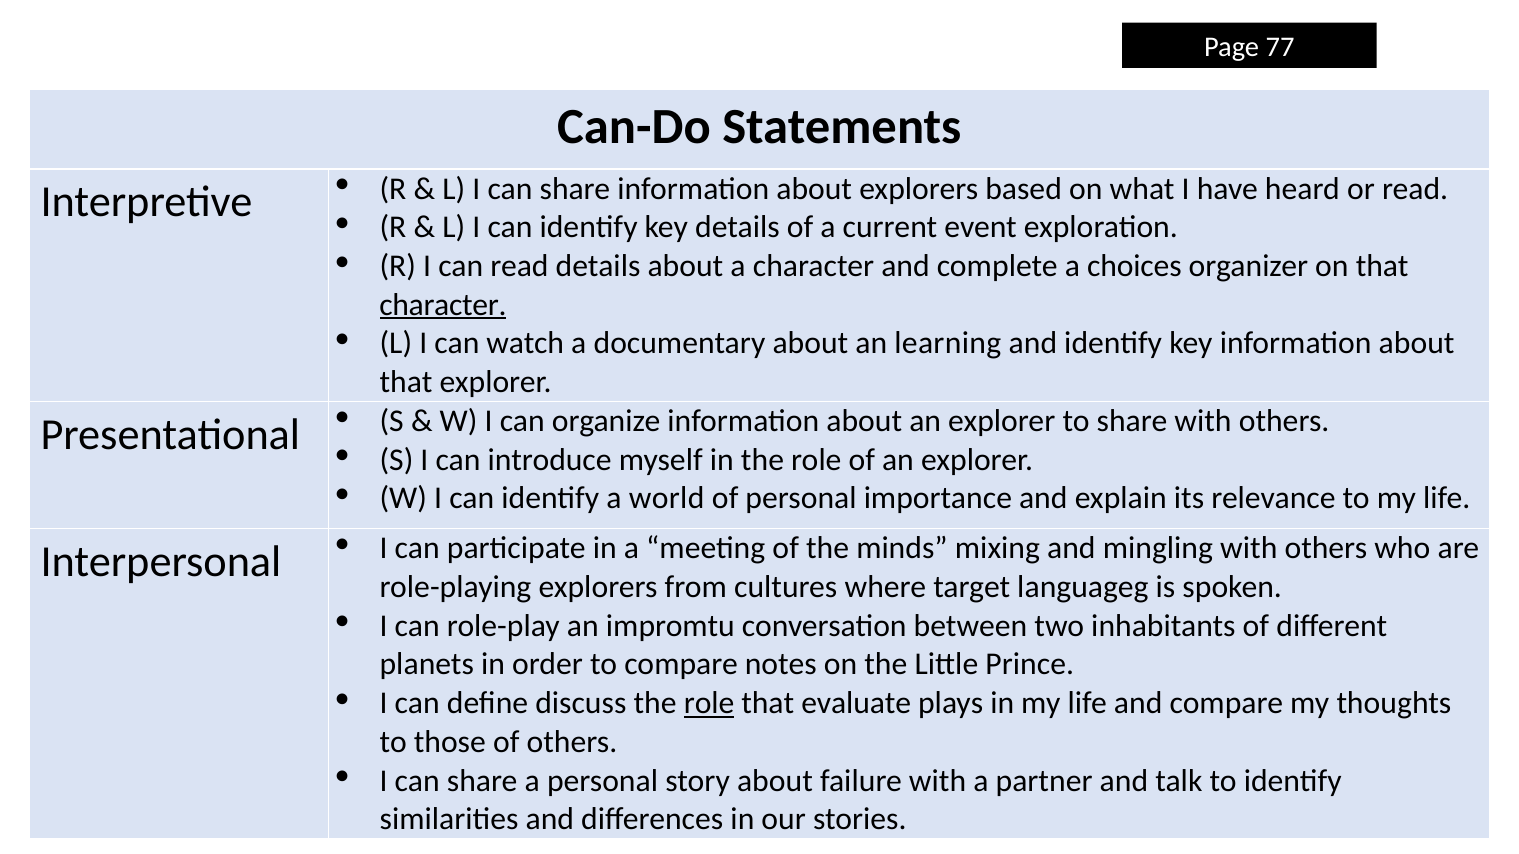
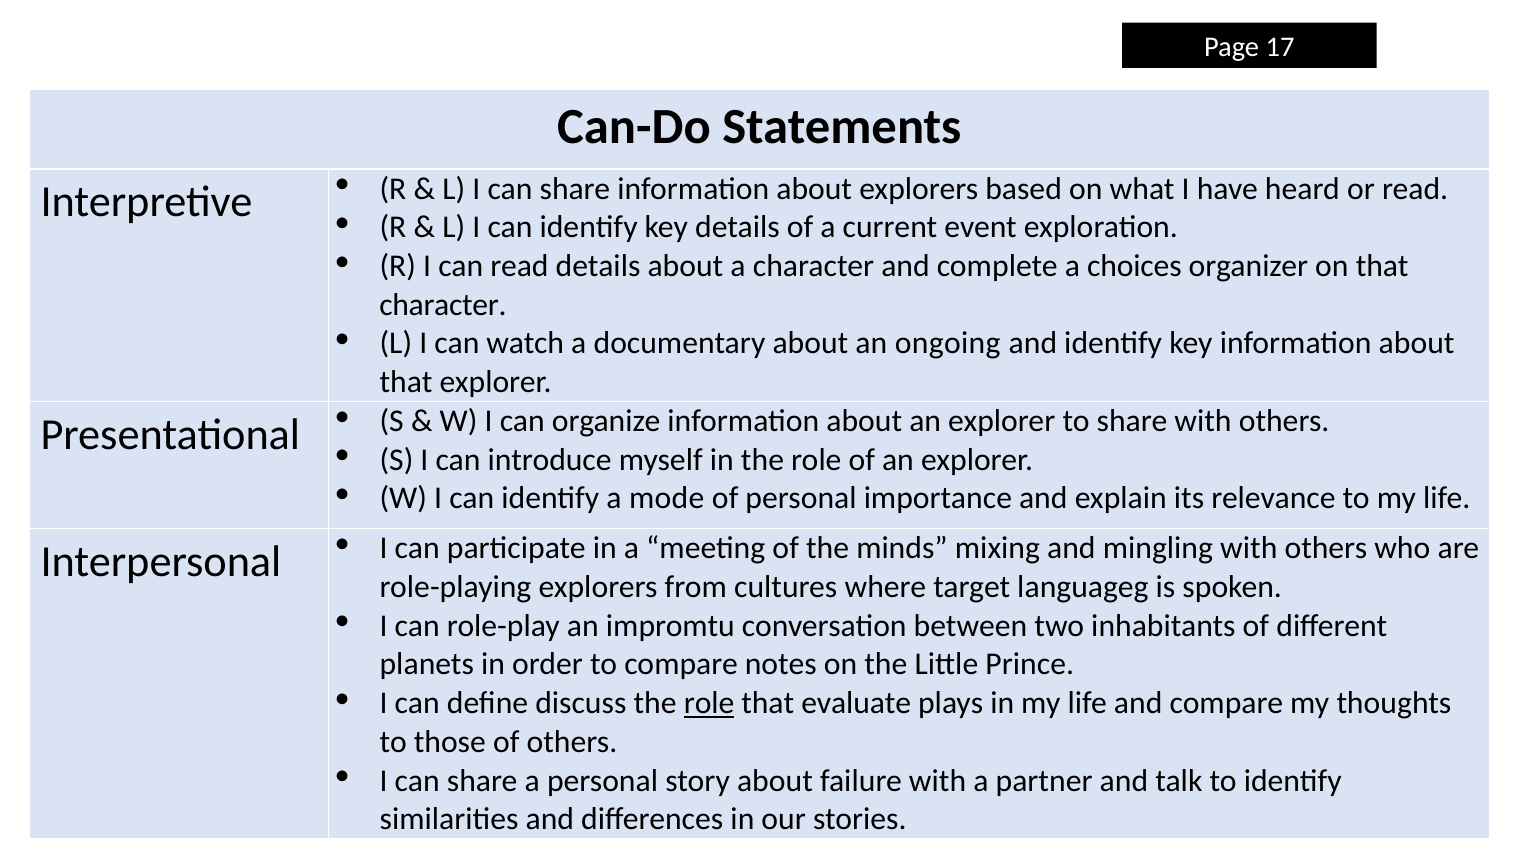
77: 77 -> 17 (1280, 47)
character underline: present -> none (443, 305)
learning: learning -> ongoing (948, 344)
world: world -> mode (667, 499)
